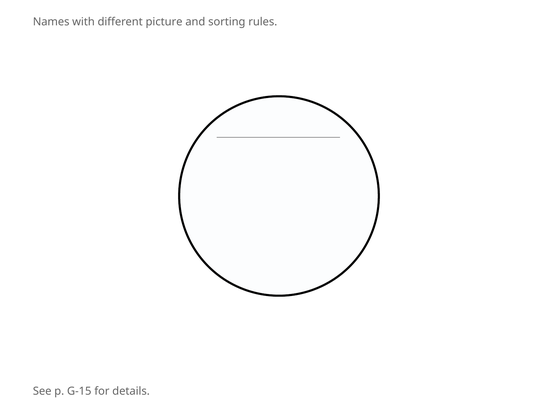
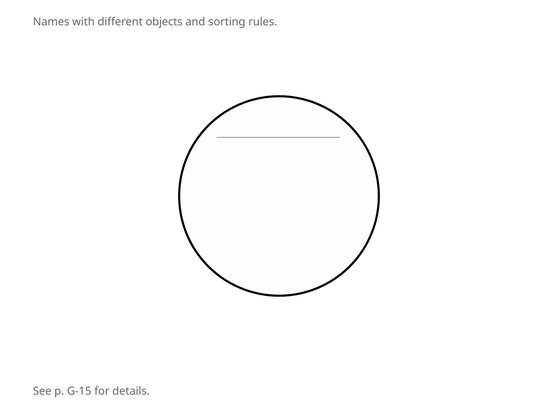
picture: picture -> objects (164, 22)
